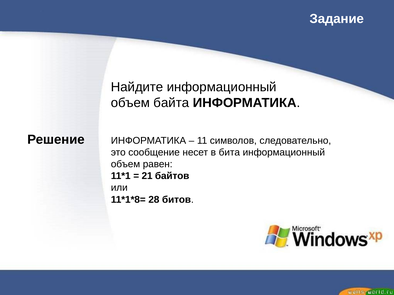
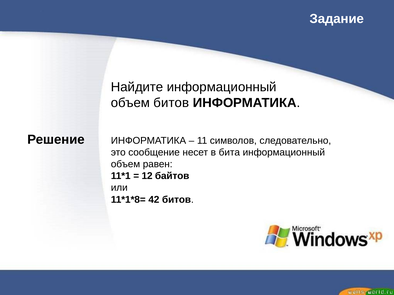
объем байта: байта -> битов (171, 103)
21: 21 -> 12 (147, 176)
28: 28 -> 42 (154, 200)
